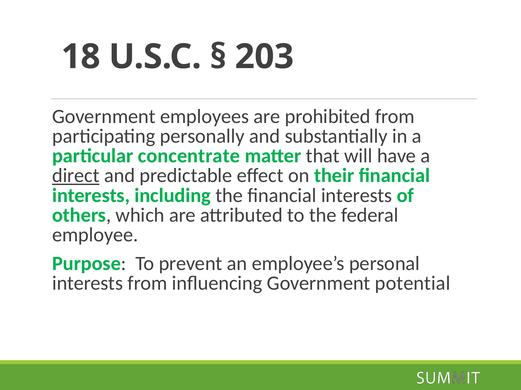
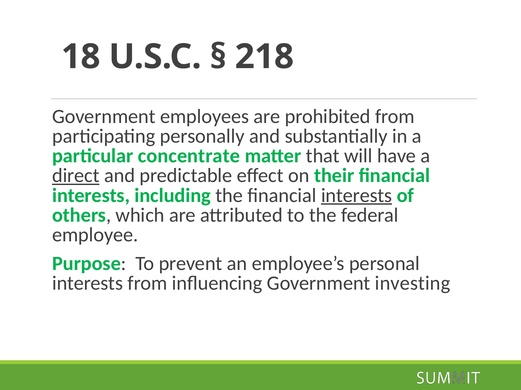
203: 203 -> 218 (264, 57)
interests underline: none -> present (357, 196)
potential: potential -> investing (413, 284)
